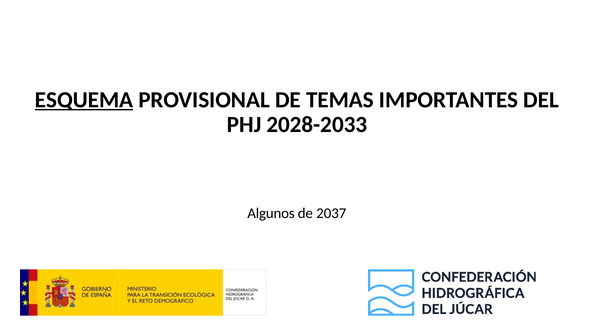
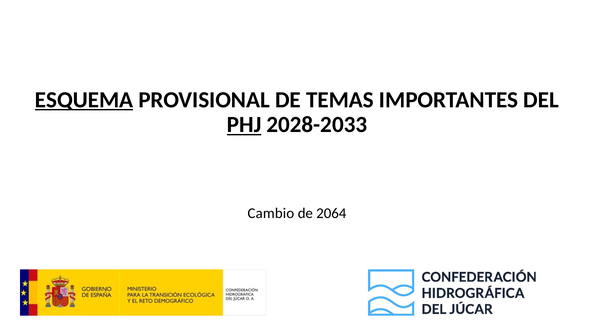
PHJ underline: none -> present (244, 125)
Algunos: Algunos -> Cambio (271, 214)
2037: 2037 -> 2064 (331, 214)
